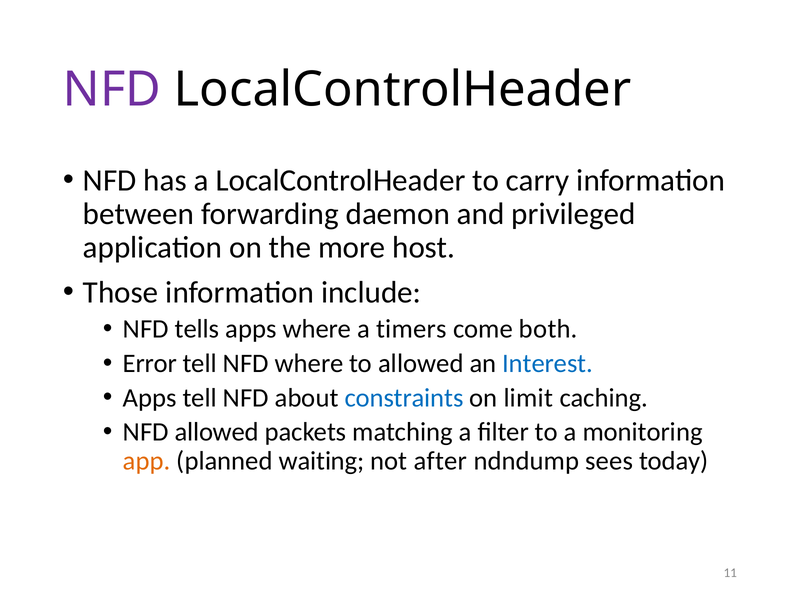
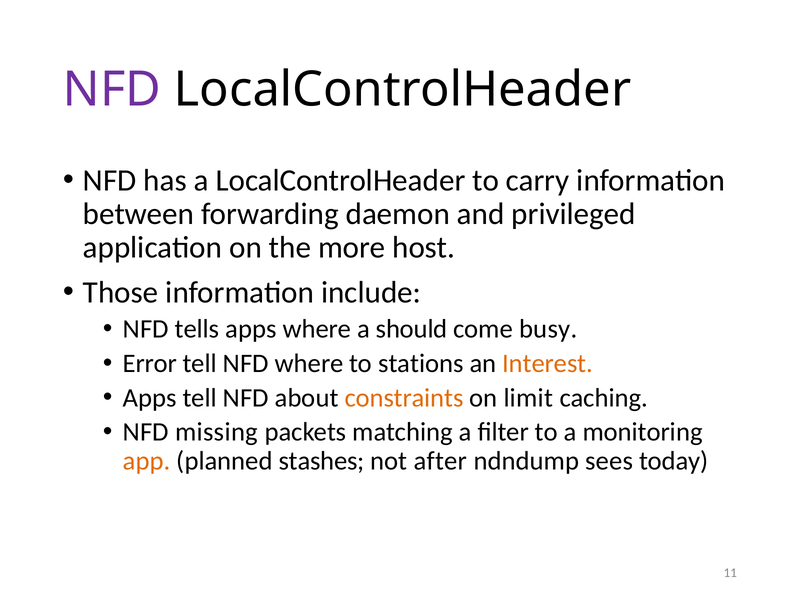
timers: timers -> should (412, 329)
both: both -> busy (548, 329)
to allowed: allowed -> stations (421, 363)
Interest colour: blue -> orange (548, 363)
constraints colour: blue -> orange (404, 398)
NFD allowed: allowed -> missing (217, 432)
waiting: waiting -> stashes (322, 461)
